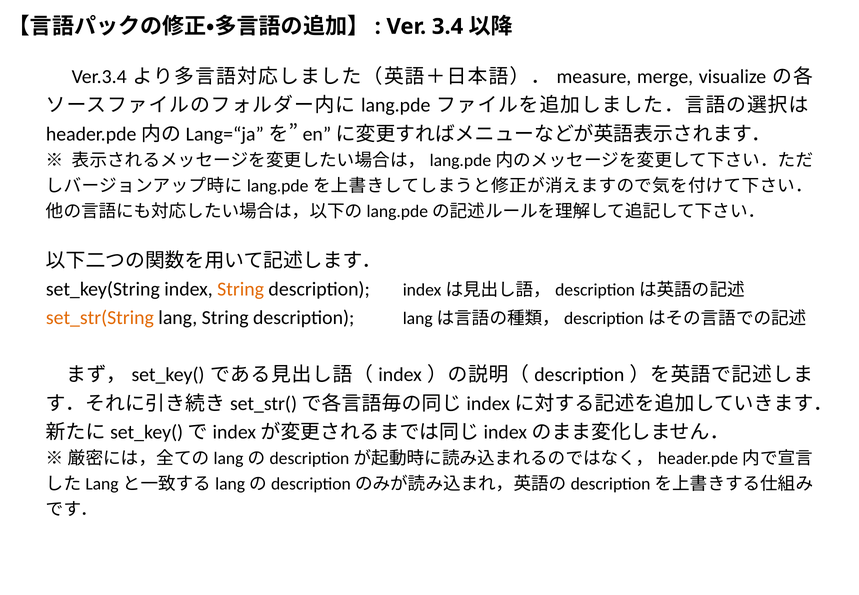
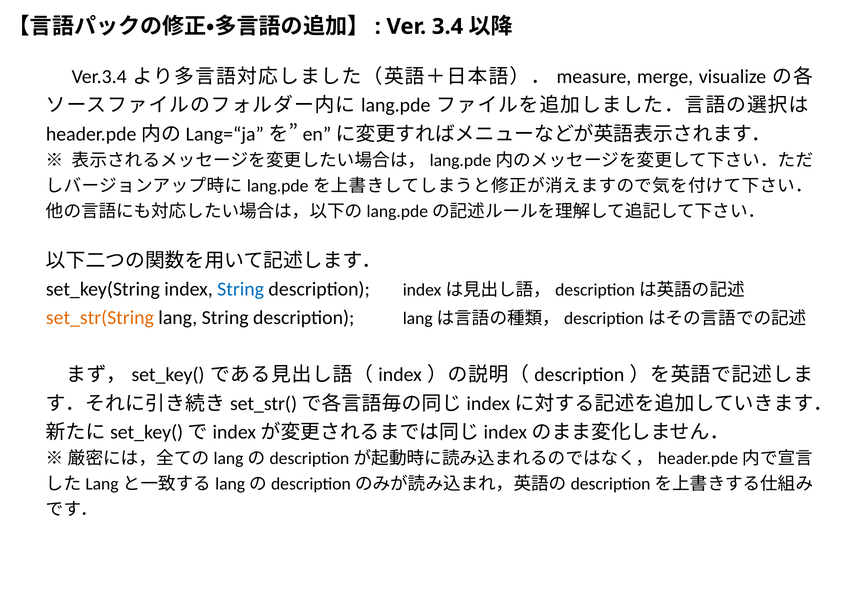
String colour: orange -> blue (241, 289)
